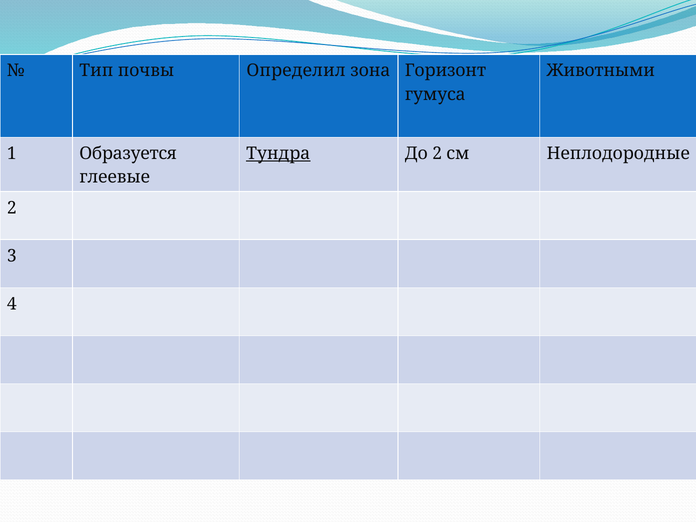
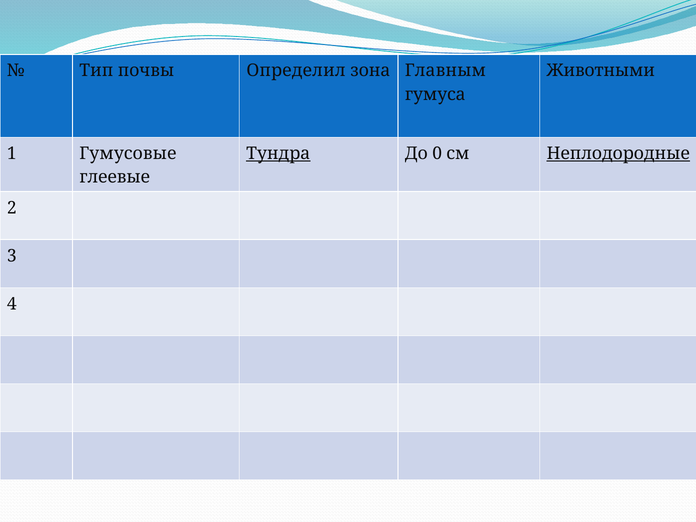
Горизонт: Горизонт -> Главным (445, 71)
Образуется: Образуется -> Гумусовые (128, 154)
До 2: 2 -> 0 (437, 154)
Неплодородные underline: none -> present (618, 154)
